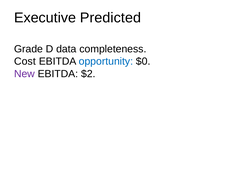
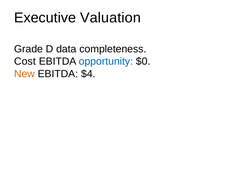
Predicted: Predicted -> Valuation (110, 18)
New colour: purple -> orange (24, 74)
$2: $2 -> $4 (88, 74)
